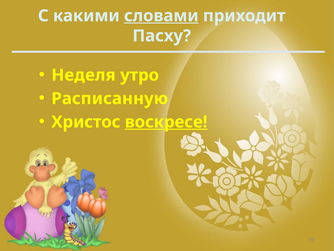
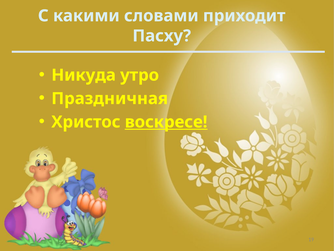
словами underline: present -> none (161, 16)
Неделя: Неделя -> Никуда (84, 75)
Расписанную: Расписанную -> Праздничная (110, 98)
